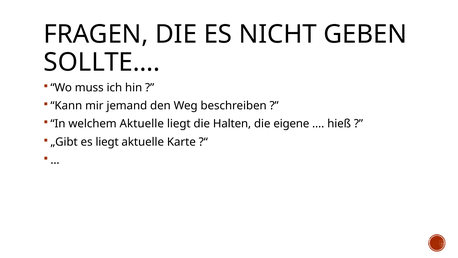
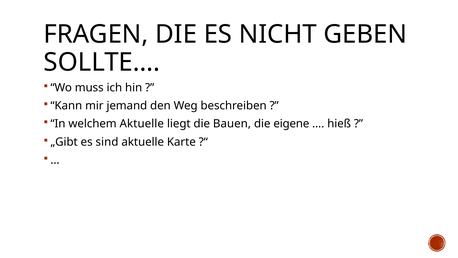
Halten: Halten -> Bauen (232, 124)
es liegt: liegt -> sind (107, 142)
